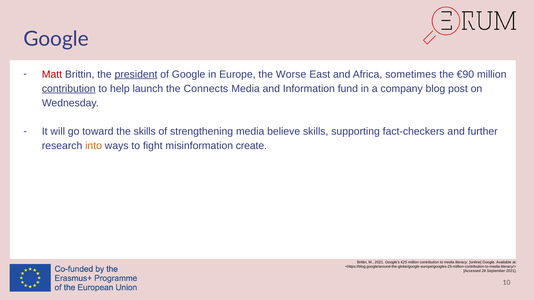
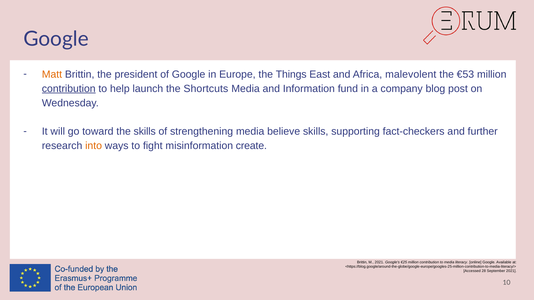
Matt colour: red -> orange (52, 74)
president underline: present -> none (136, 74)
Worse: Worse -> Things (291, 74)
sometimes: sometimes -> malevolent (411, 74)
€90: €90 -> €53 (465, 74)
Connects: Connects -> Shortcuts (206, 89)
